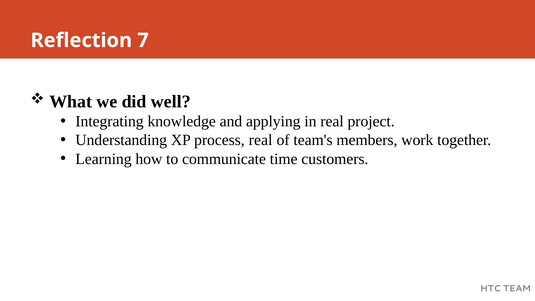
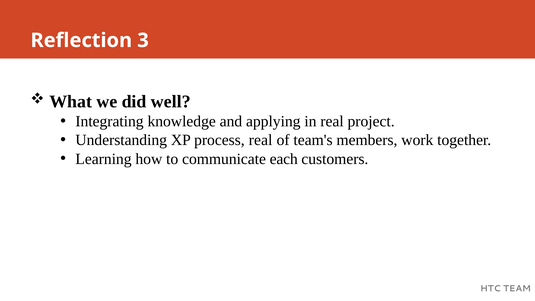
7: 7 -> 3 (143, 40)
time: time -> each (284, 159)
